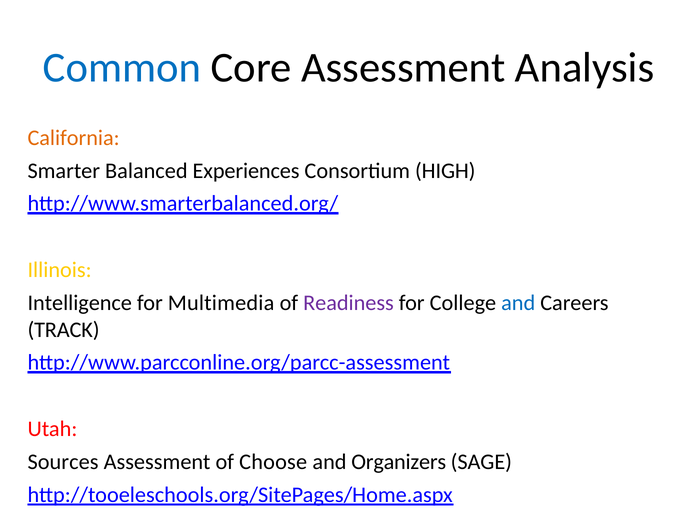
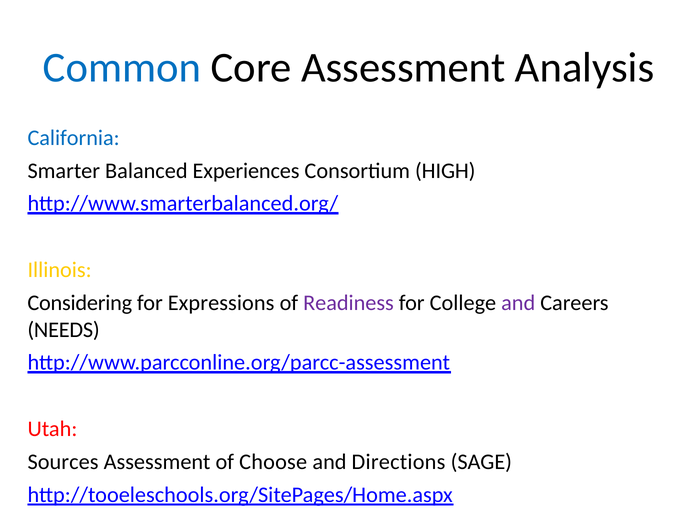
California colour: orange -> blue (74, 138)
Intelligence: Intelligence -> Considering (80, 303)
Multimedia: Multimedia -> Expressions (221, 303)
and colour: blue -> purple (518, 303)
TRACK: TRACK -> NEEDS (64, 330)
Organizers: Organizers -> Directions (399, 462)
